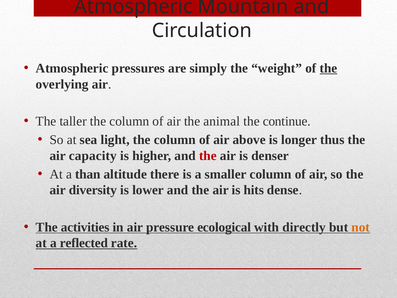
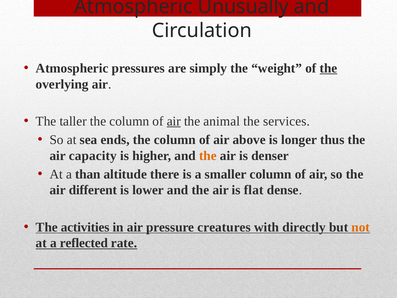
Mountain: Mountain -> Unusually (243, 7)
air underline: none -> present (174, 121)
continue: continue -> services (287, 121)
light: light -> ends (115, 140)
the colour: red -> orange (208, 156)
diversity: diversity -> different (93, 190)
hits: hits -> flat (254, 190)
ecological: ecological -> creatures (224, 227)
